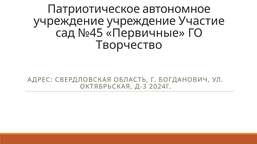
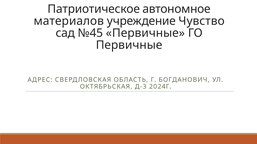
учреждение: учреждение -> материалов (69, 21)
Участие: Участие -> Чувство (202, 21)
Творчество: Творчество -> Первичные (129, 45)
